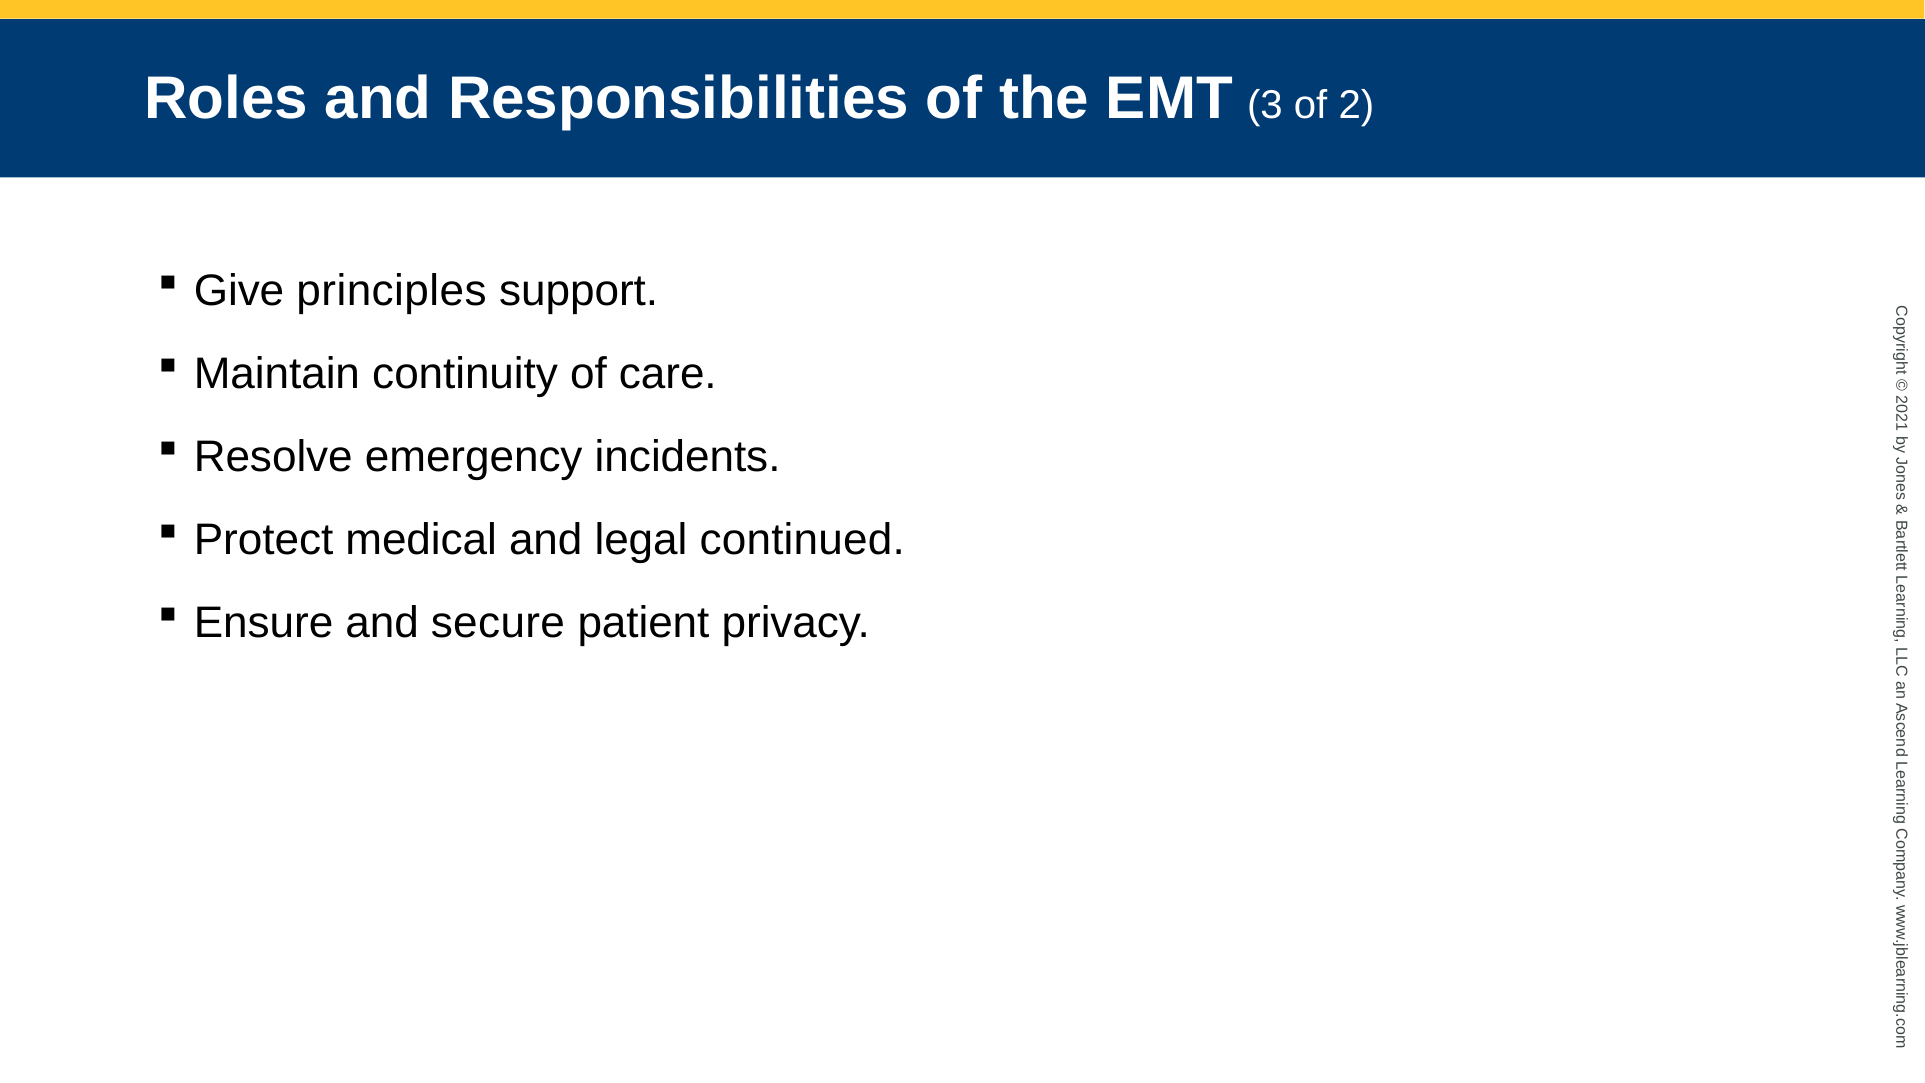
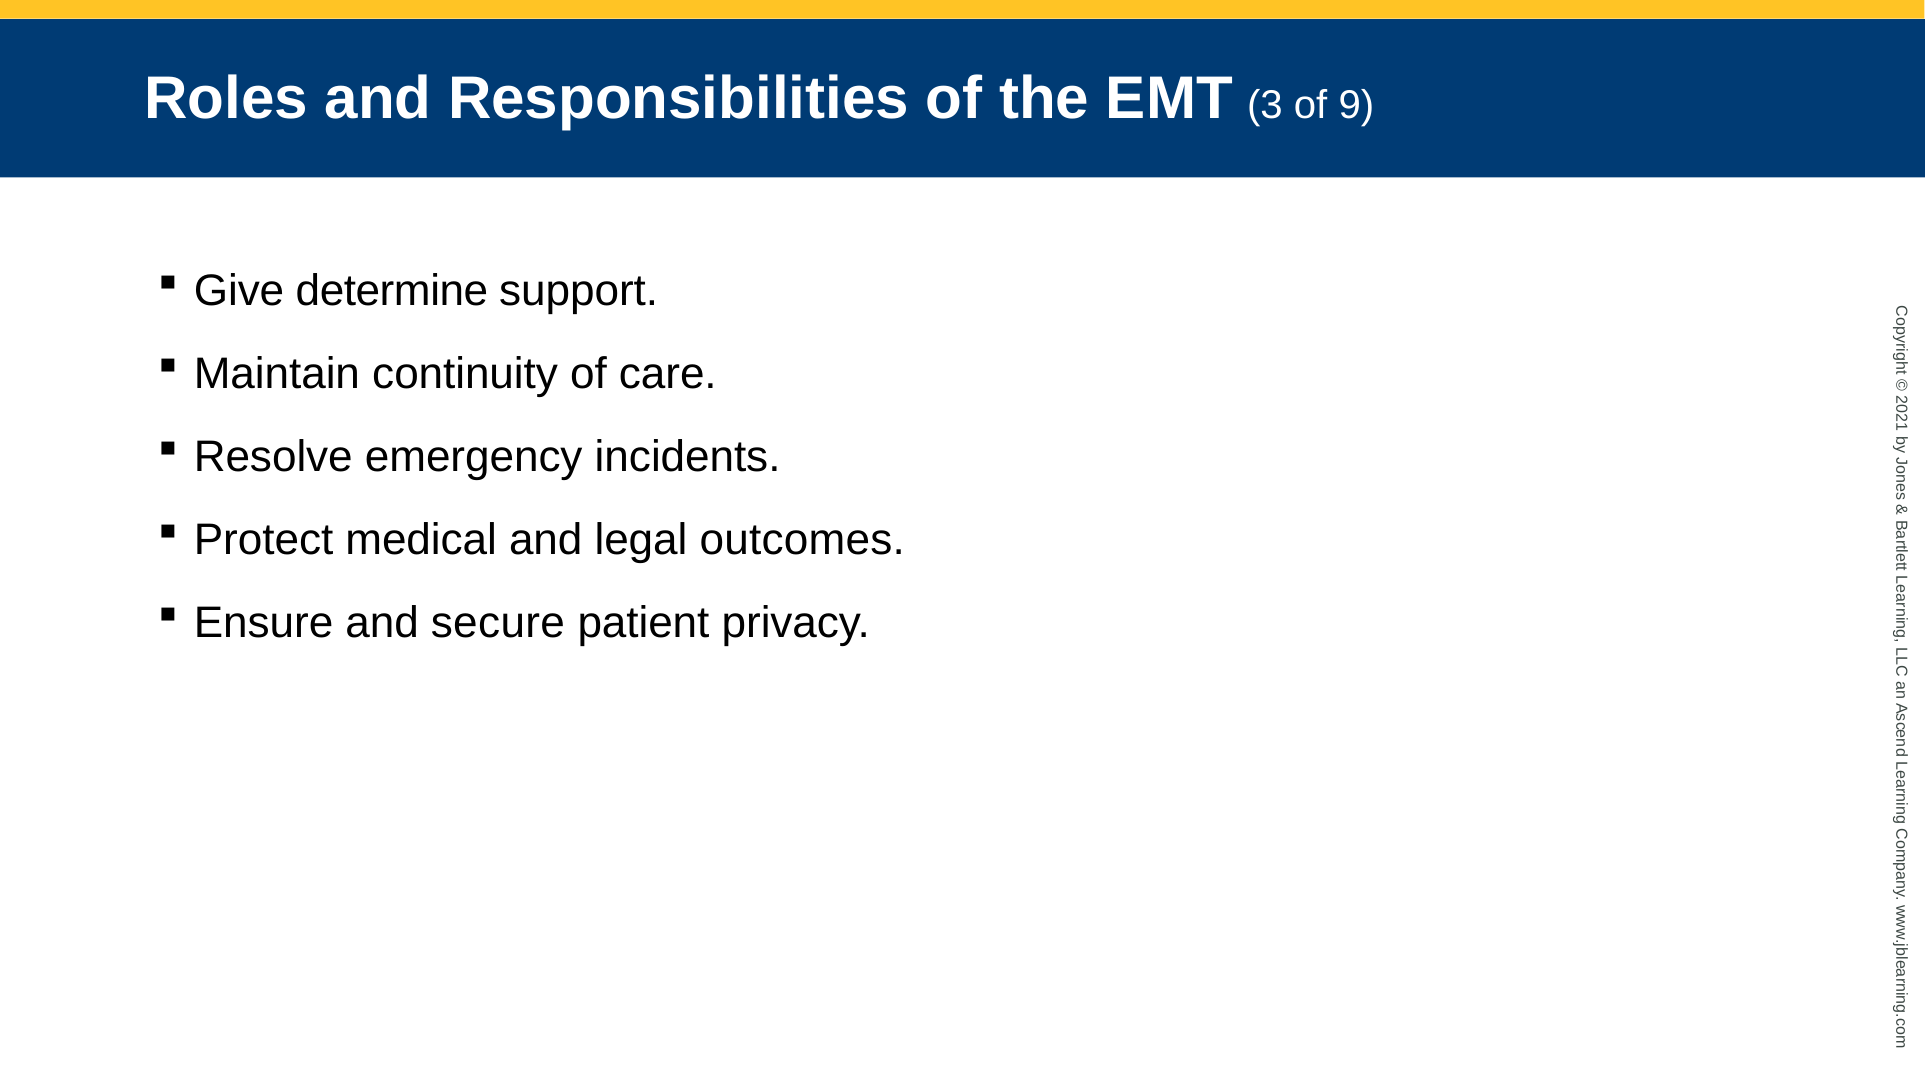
of 2: 2 -> 9 (1356, 105)
principles: principles -> determine (392, 291)
continued: continued -> outcomes (802, 540)
